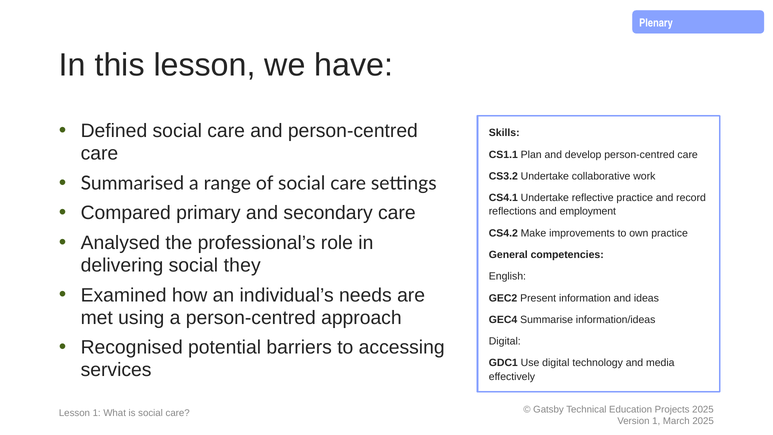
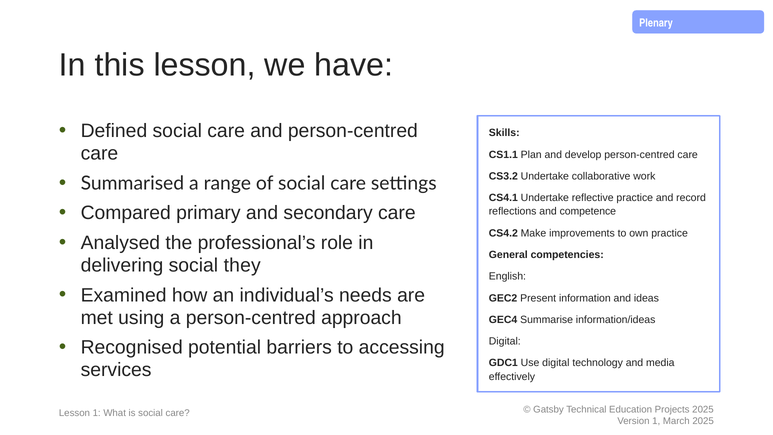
employment: employment -> competence (588, 211)
